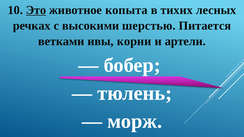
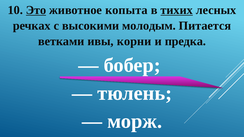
тихих underline: none -> present (177, 10)
шерстью: шерстью -> молодым (149, 26)
артели: артели -> предка (185, 41)
